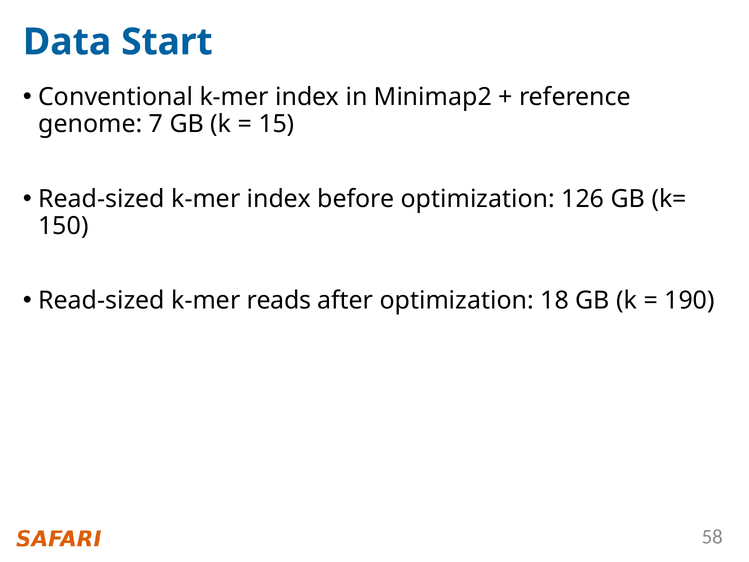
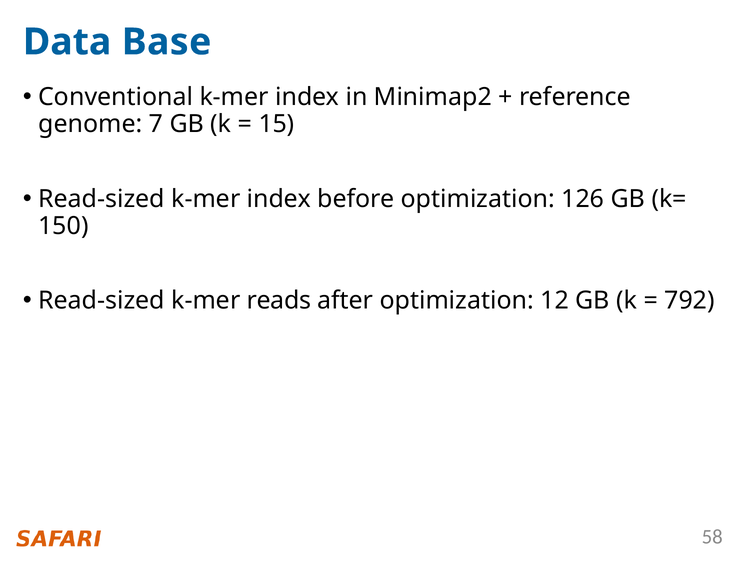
Start: Start -> Base (167, 42)
18: 18 -> 12 (555, 300)
190: 190 -> 792 (689, 300)
